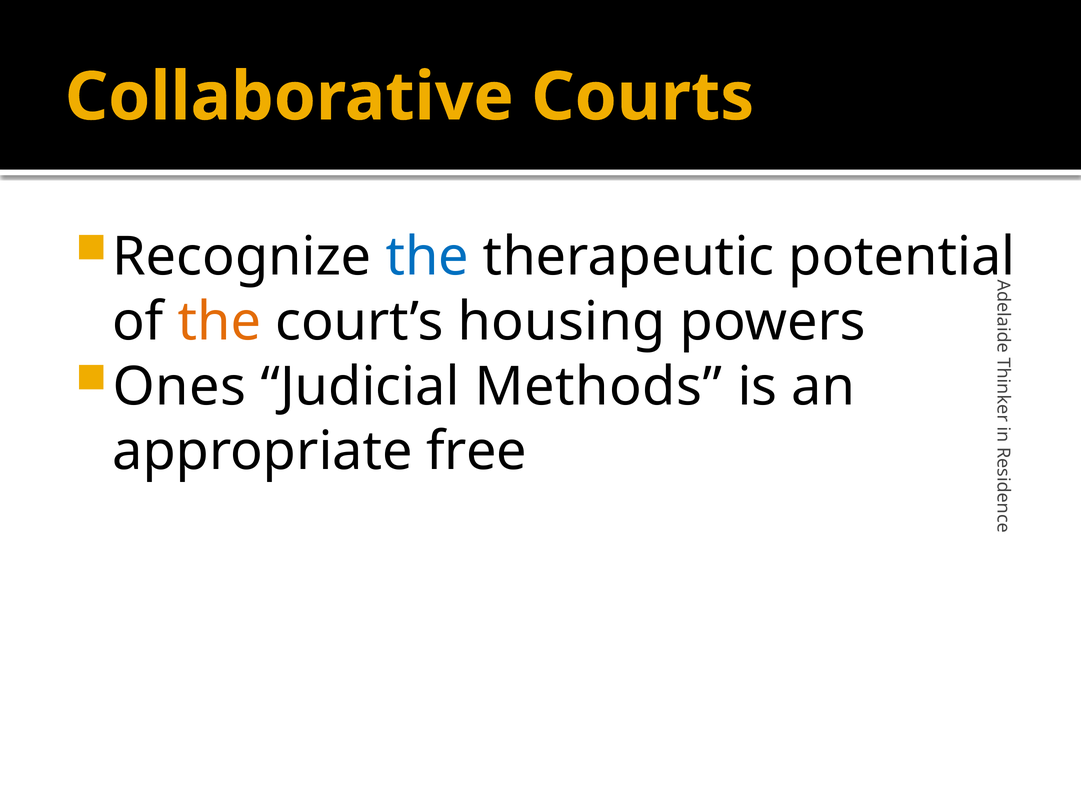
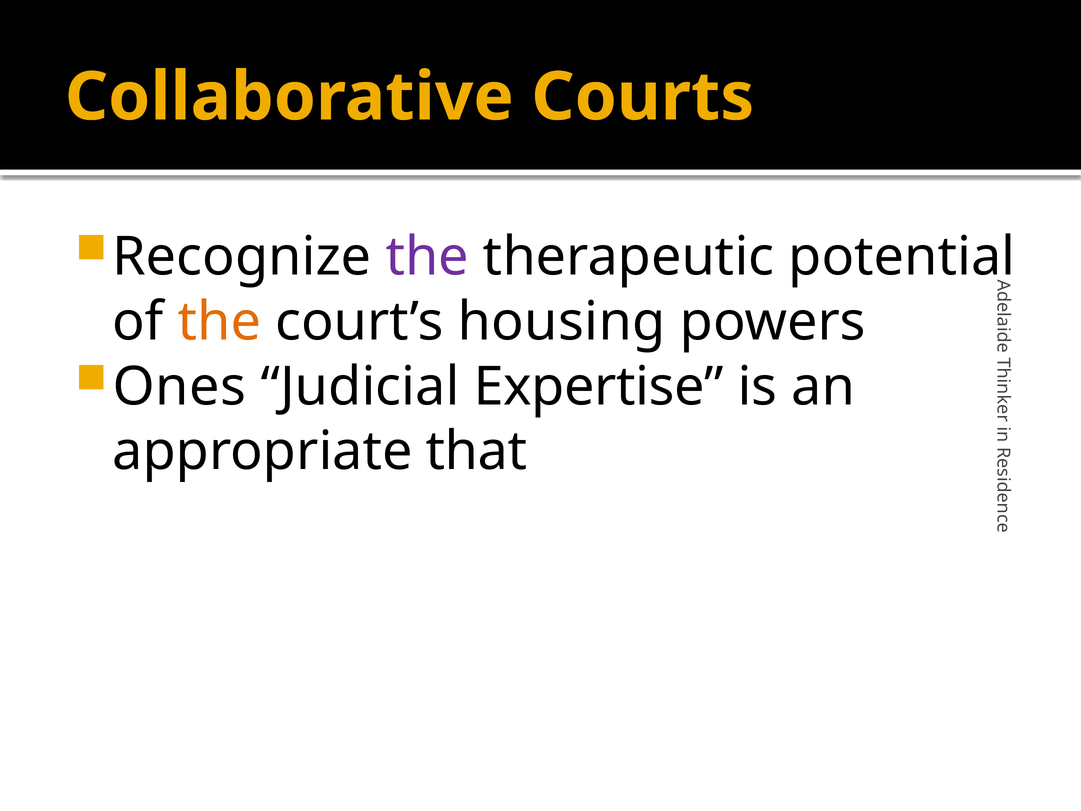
the colour: blue -> purple (427, 257)
Methods: Methods -> Expertise (599, 387)
free: free -> that (477, 451)
